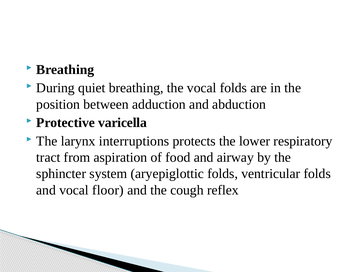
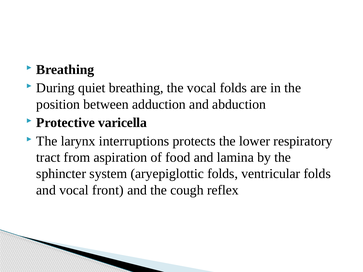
airway: airway -> lamina (235, 158)
floor: floor -> front (108, 190)
